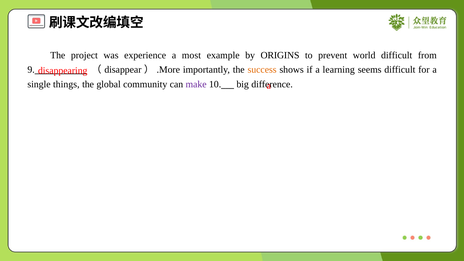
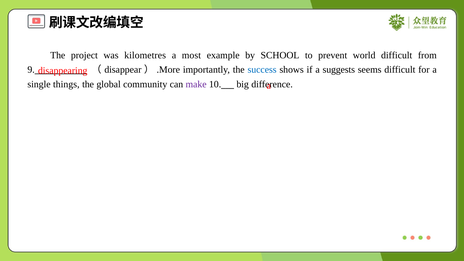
experience: experience -> kilometres (145, 55)
ORIGINS: ORIGINS -> SCHOOL (280, 55)
success colour: orange -> blue (262, 70)
learning: learning -> suggests (339, 70)
